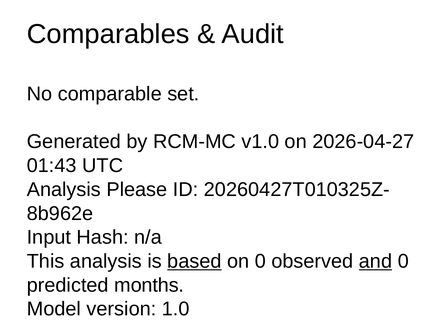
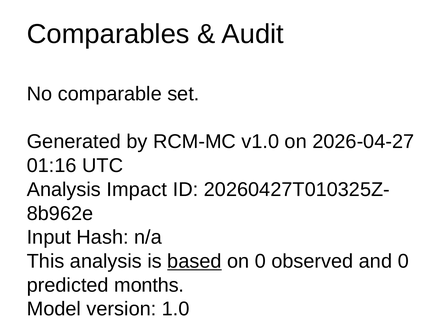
01:43: 01:43 -> 01:16 (52, 166)
Please: Please -> Impact (137, 190)
and underline: present -> none (376, 261)
